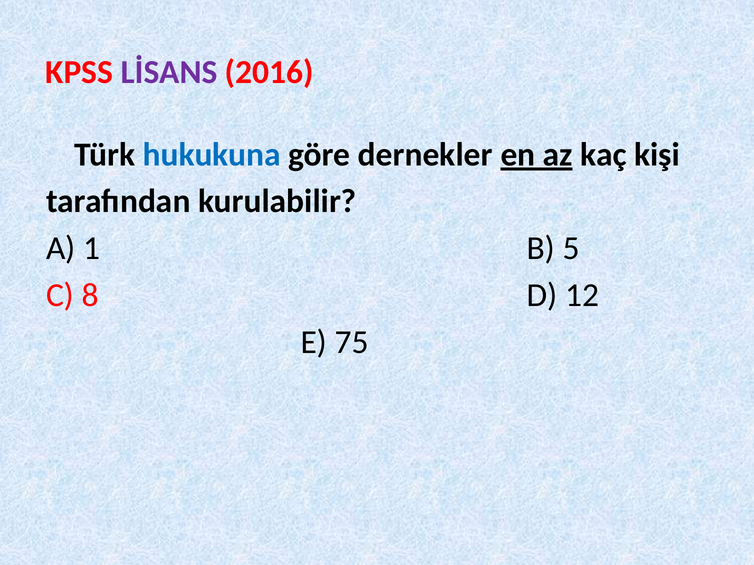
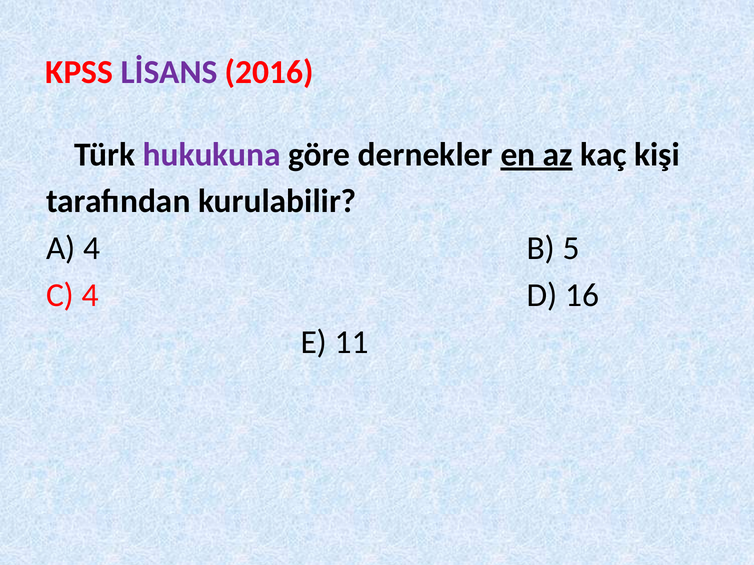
hukukuna colour: blue -> purple (212, 155)
A 1: 1 -> 4 (92, 249)
C 8: 8 -> 4 (90, 295)
12: 12 -> 16 (582, 295)
75: 75 -> 11 (352, 342)
